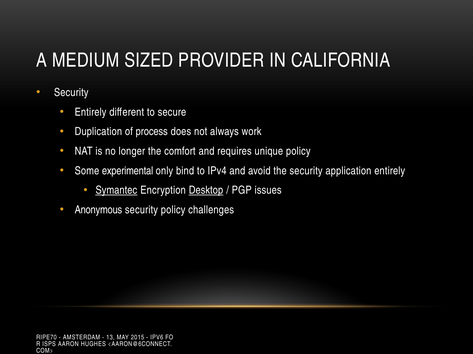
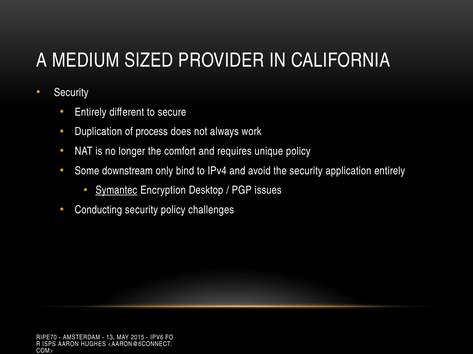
experimental: experimental -> downstream (127, 171)
Desktop underline: present -> none (206, 191)
Anonymous: Anonymous -> Conducting (98, 210)
